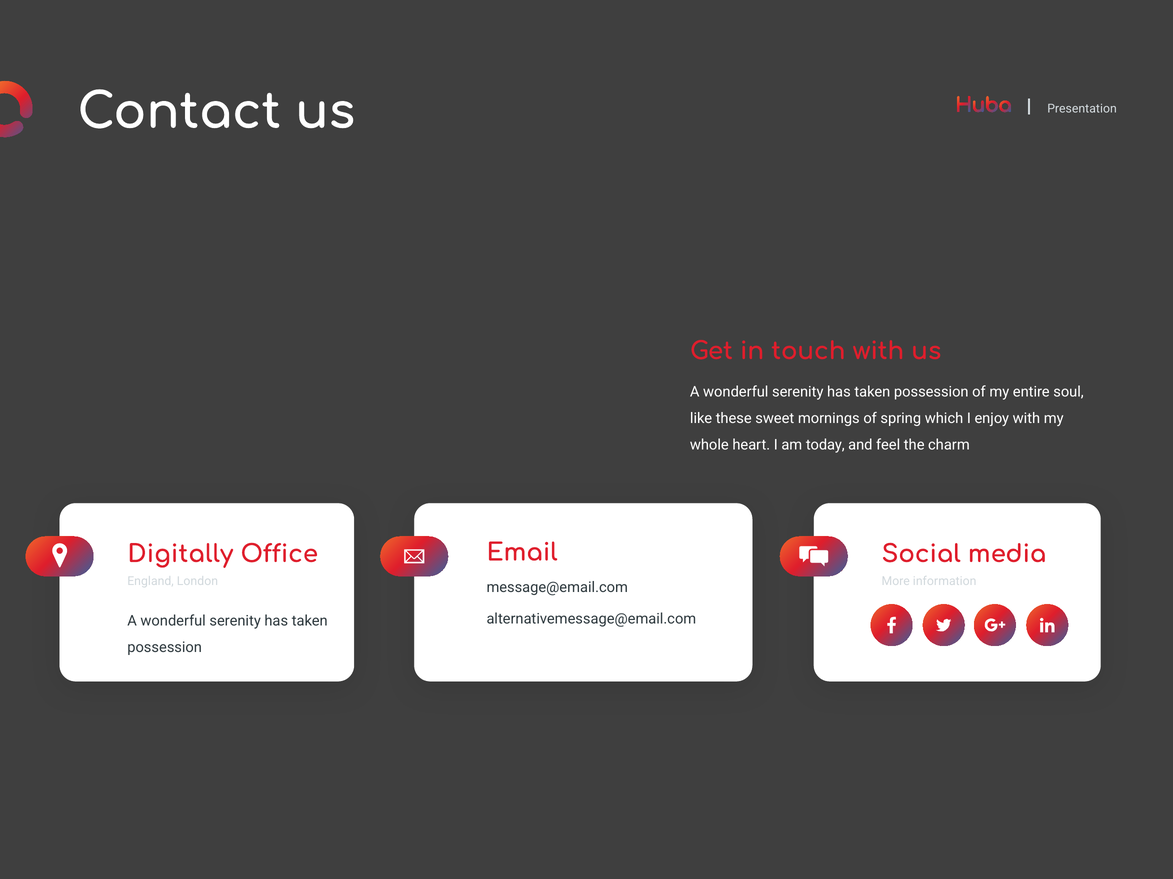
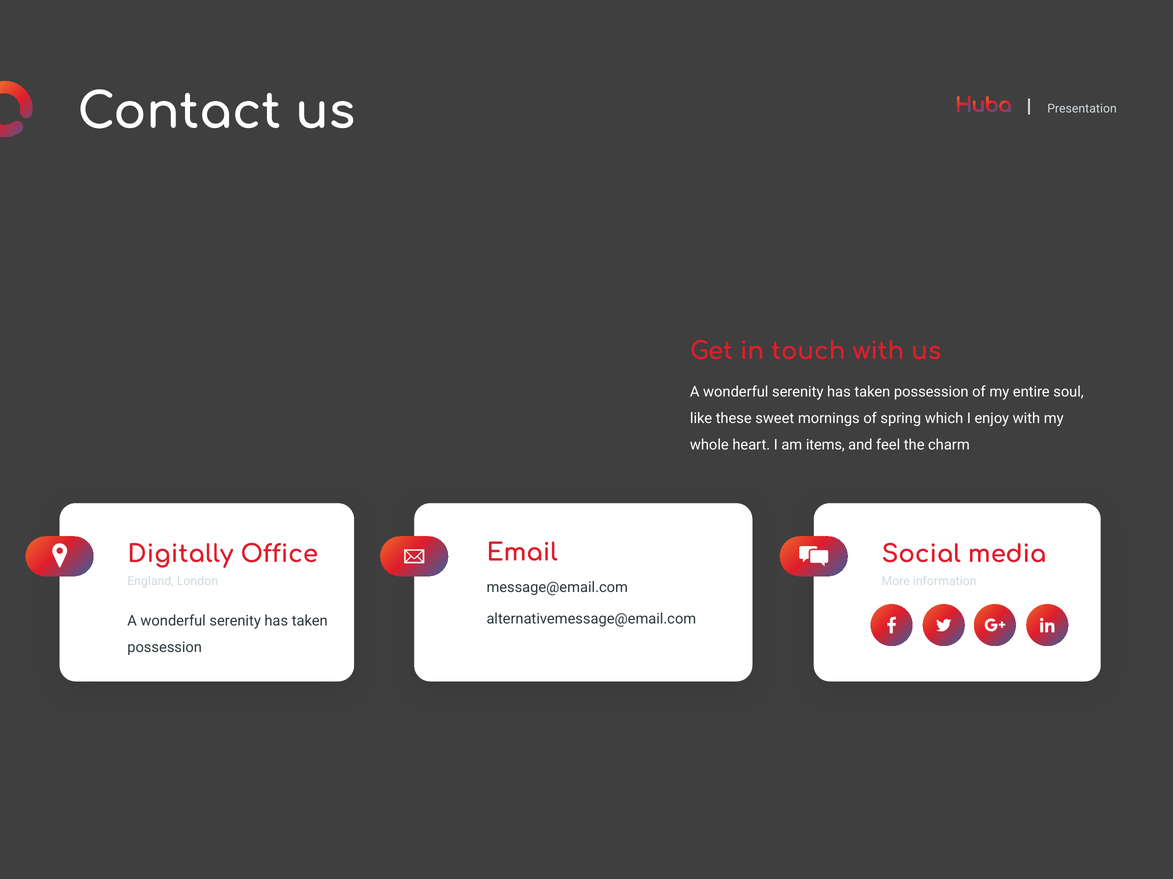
today: today -> items (825, 445)
